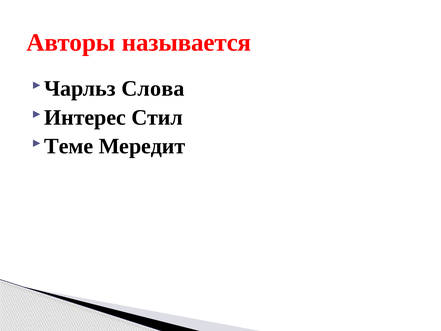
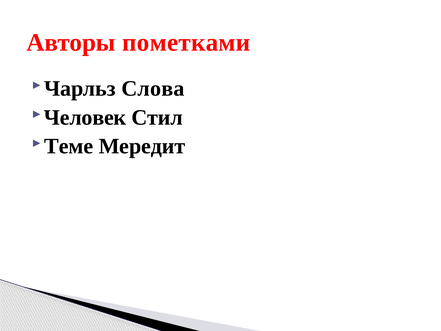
называется: называется -> пометками (186, 43)
Интерес: Интерес -> Человек (85, 117)
